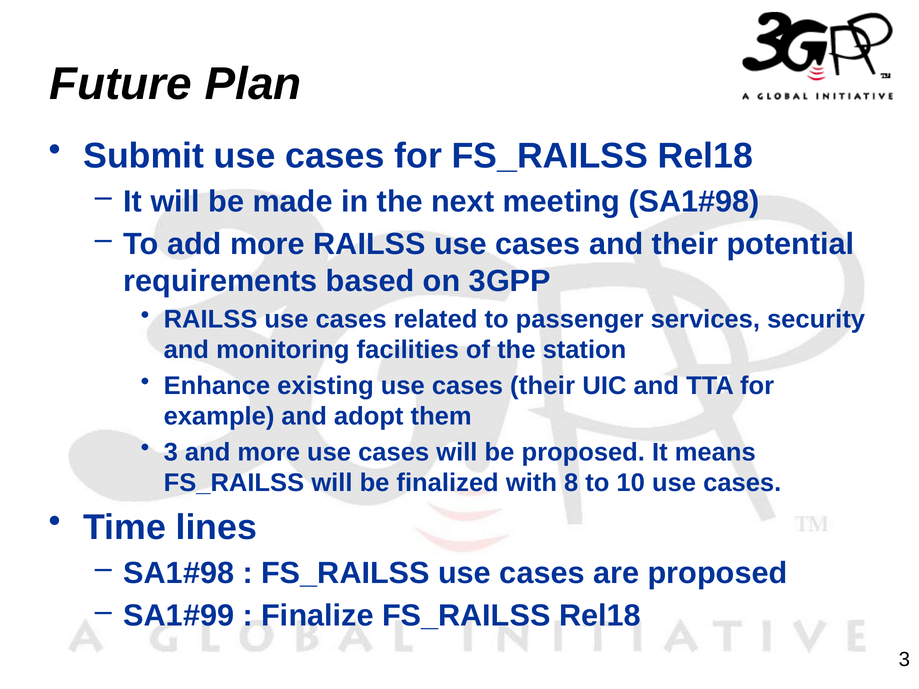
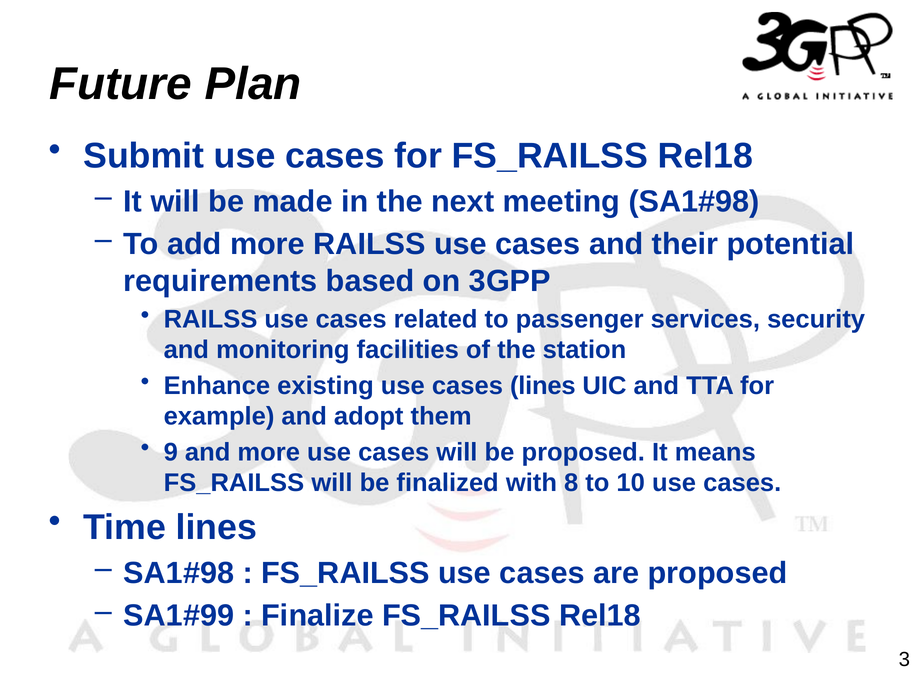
cases their: their -> lines (543, 386)
3: 3 -> 9 (171, 452)
